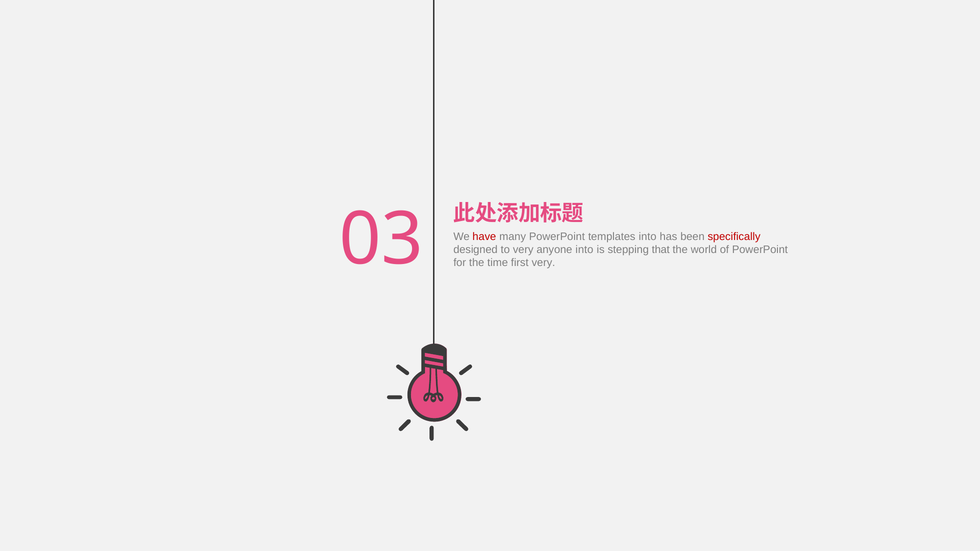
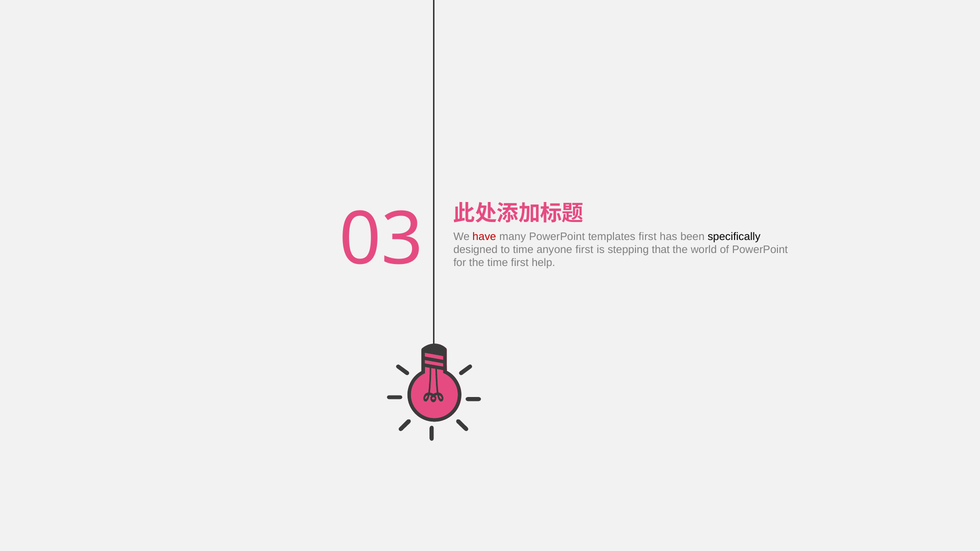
templates into: into -> first (648, 237)
specifically colour: red -> black (734, 237)
to very: very -> time (523, 250)
anyone into: into -> first (584, 250)
first very: very -> help (543, 263)
